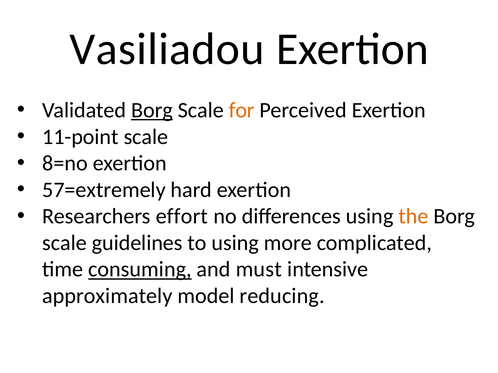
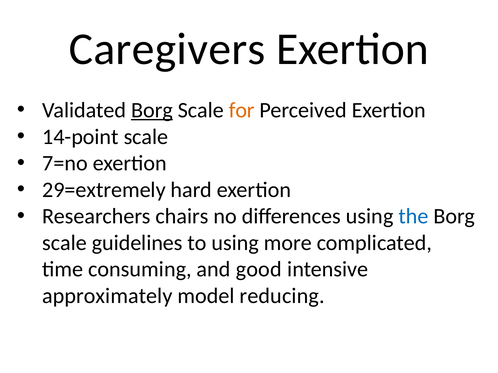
Vasiliadou: Vasiliadou -> Caregivers (167, 49)
11-point: 11-point -> 14-point (80, 137)
8=no: 8=no -> 7=no (65, 163)
57=extremely: 57=extremely -> 29=extremely (104, 190)
effort: effort -> chairs (182, 217)
the colour: orange -> blue (413, 217)
consuming underline: present -> none (140, 270)
must: must -> good (259, 270)
